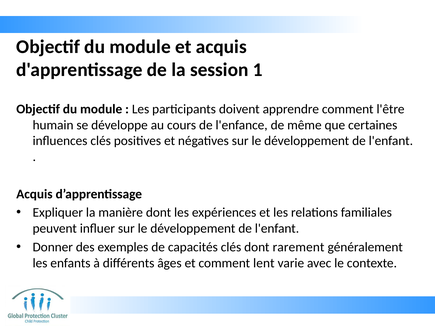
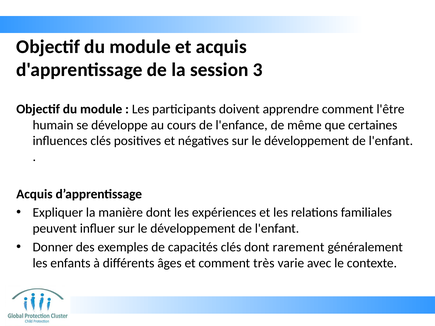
1: 1 -> 3 (258, 70)
lent: lent -> très (264, 263)
